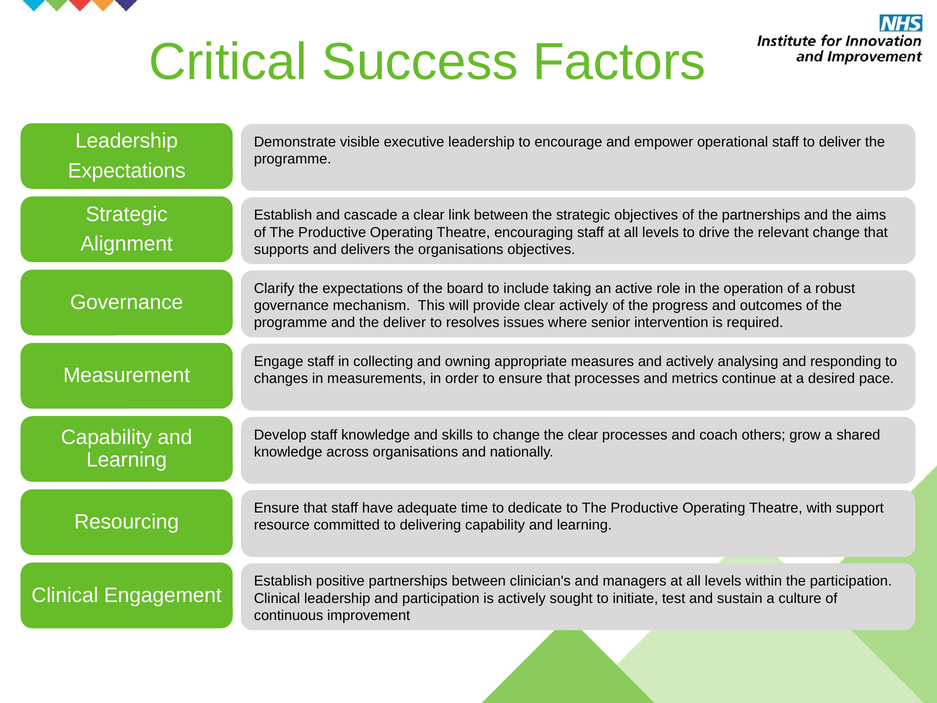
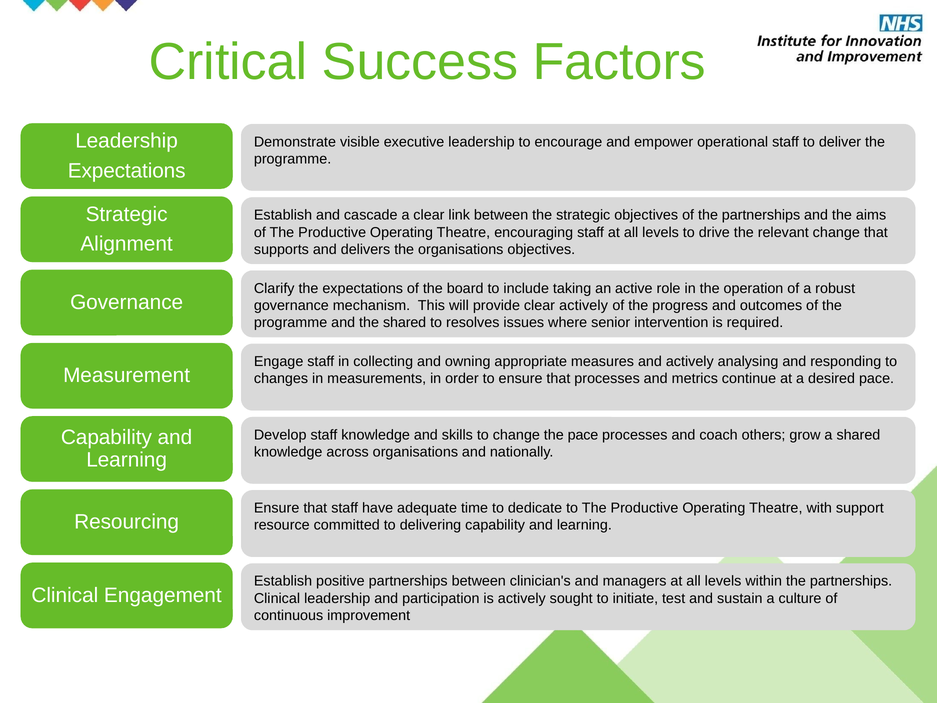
the deliver: deliver -> shared (405, 323)
the clear: clear -> pace (583, 435)
within the participation: participation -> partnerships (851, 581)
